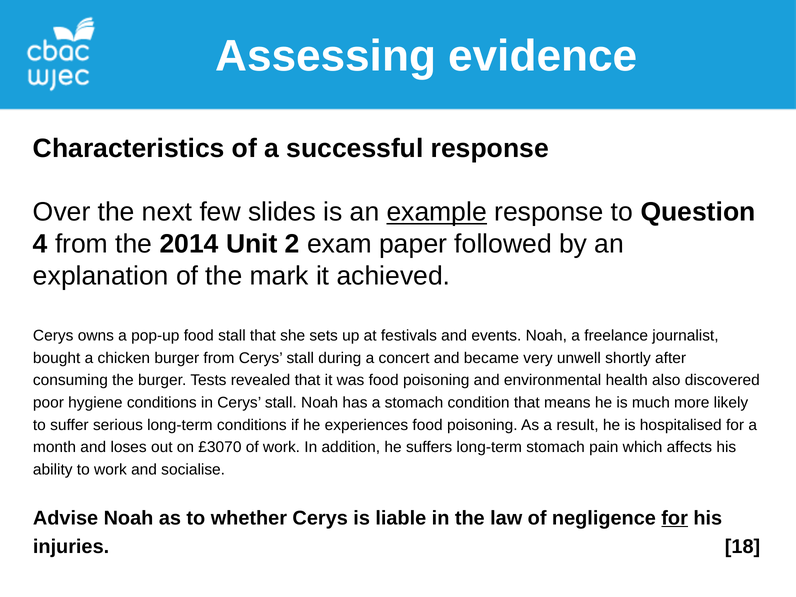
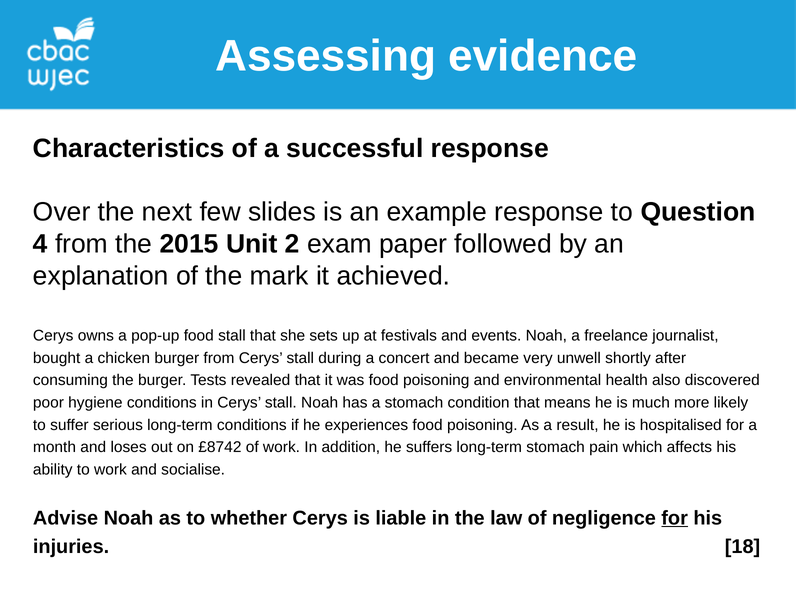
example underline: present -> none (437, 212)
2014: 2014 -> 2015 (189, 244)
£3070: £3070 -> £8742 (220, 447)
